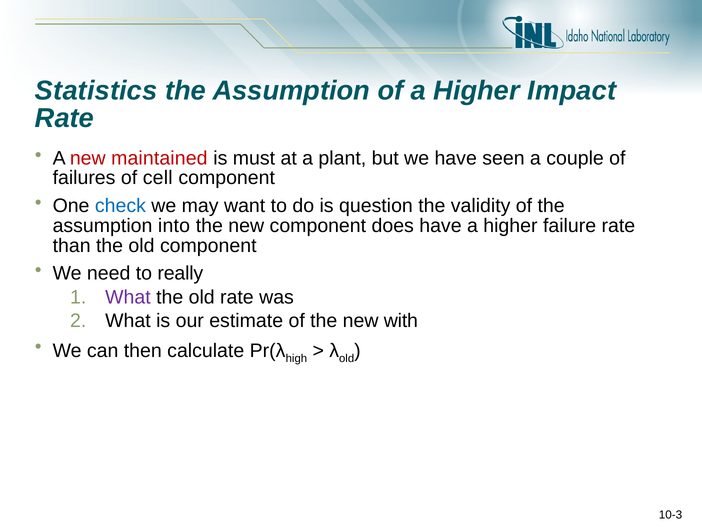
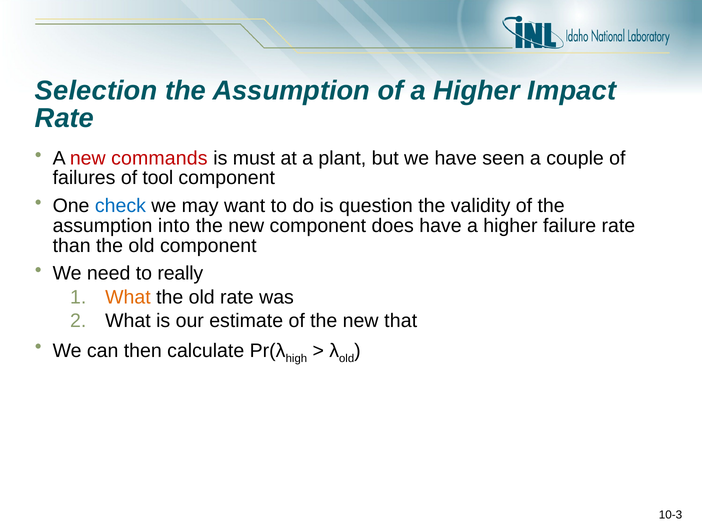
Statistics: Statistics -> Selection (96, 90)
maintained: maintained -> commands (159, 158)
cell: cell -> tool (158, 178)
What colour: purple -> orange (128, 297)
with: with -> that (401, 321)
